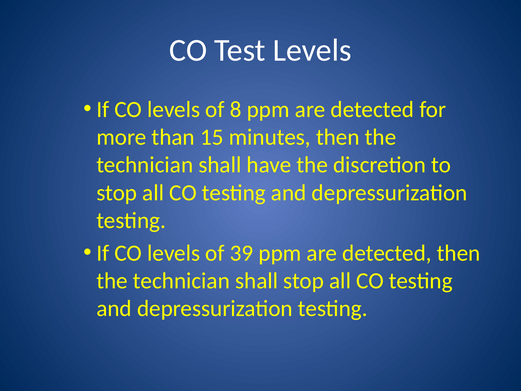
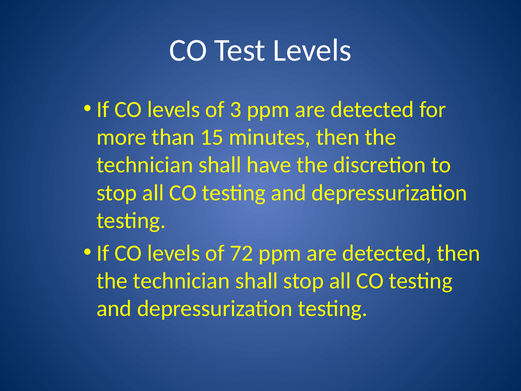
8: 8 -> 3 (236, 109)
39: 39 -> 72 (242, 253)
